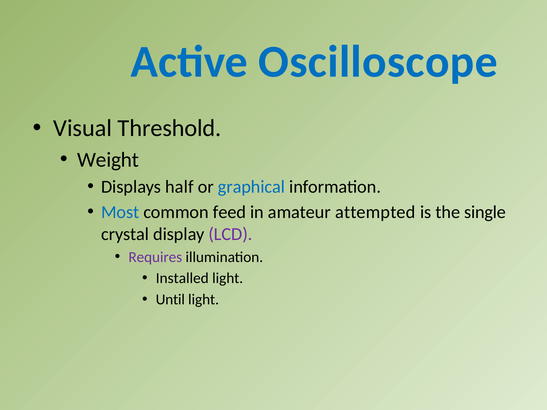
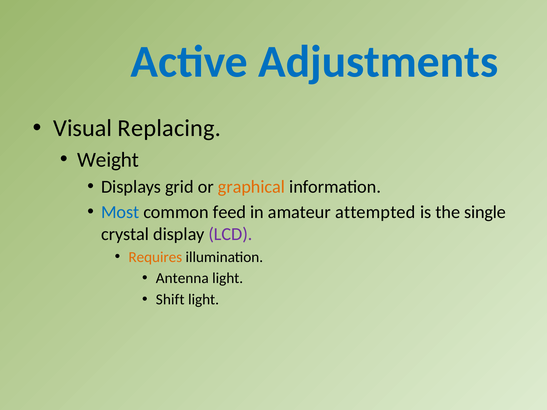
Oscilloscope: Oscilloscope -> Adjustments (378, 62)
Threshold: Threshold -> Replacing (169, 128)
half: half -> grid (179, 187)
graphical colour: blue -> orange (252, 187)
Requires colour: purple -> orange (155, 257)
Installed: Installed -> Antenna (182, 278)
Until: Until -> Shift (170, 300)
